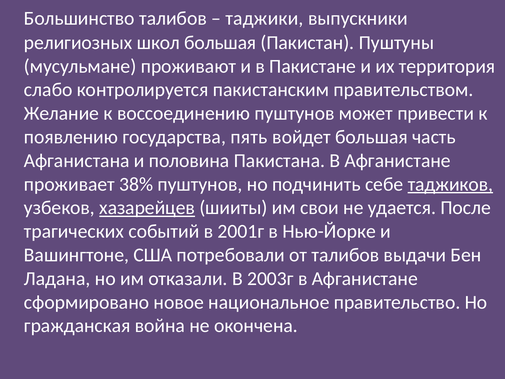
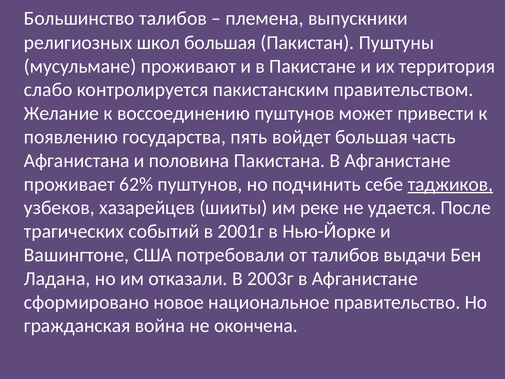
таджики: таджики -> племена (265, 18)
38%: 38% -> 62% (136, 184)
хазарейцев underline: present -> none (147, 208)
свои: свои -> реке (320, 208)
